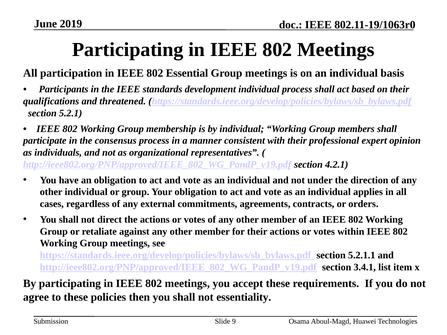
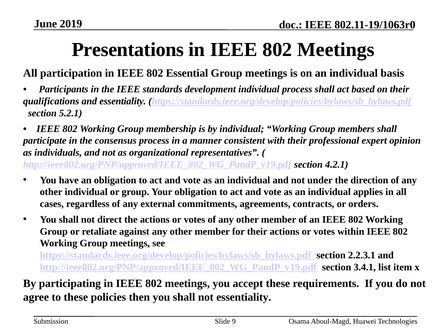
Participating: Participating -> Presentations (128, 50)
and threatened: threatened -> essentiality (123, 101)
5.2.1.1: 5.2.1.1 -> 2.2.3.1 (362, 255)
